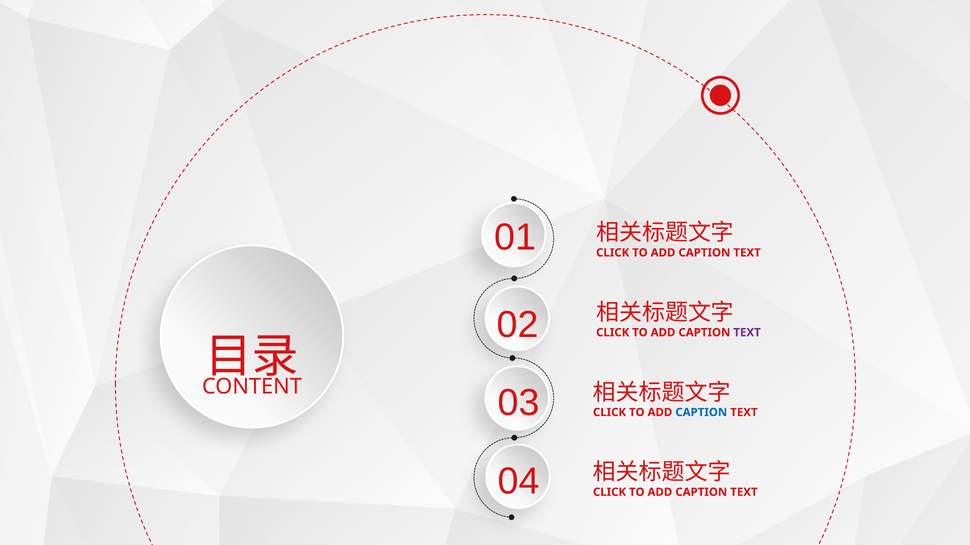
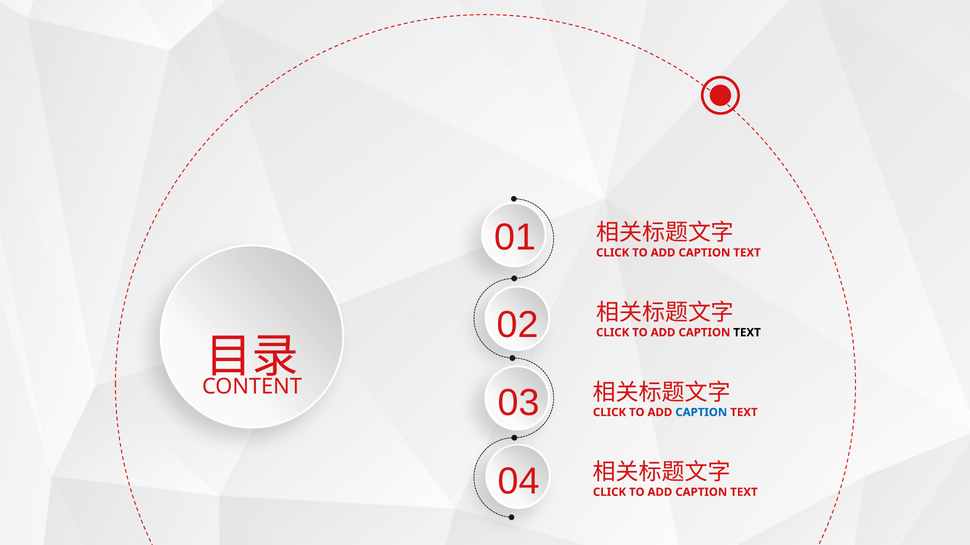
TEXT colour: purple -> black (747, 333)
